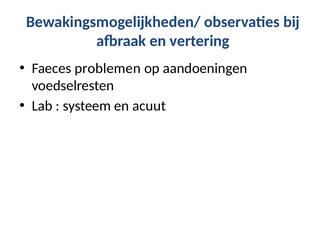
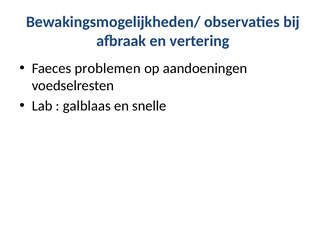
systeem: systeem -> galblaas (87, 106)
acuut: acuut -> snelle (149, 106)
